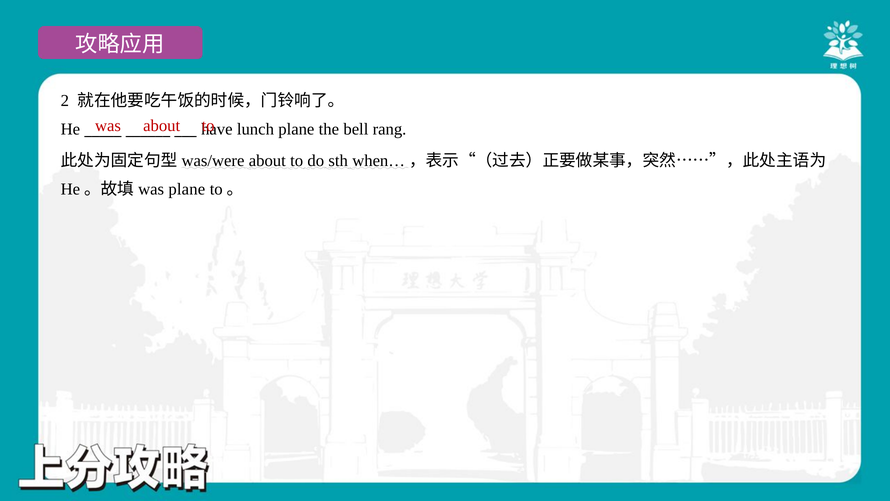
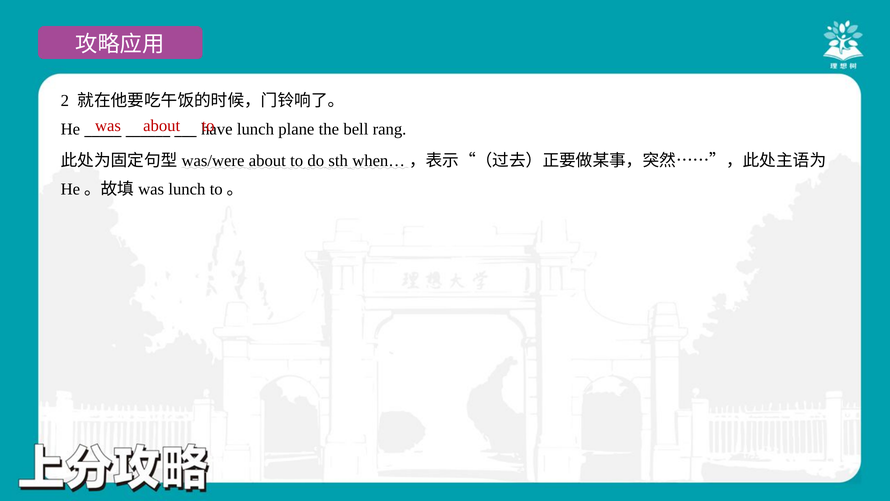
plane: plane -> lunch (187, 189)
